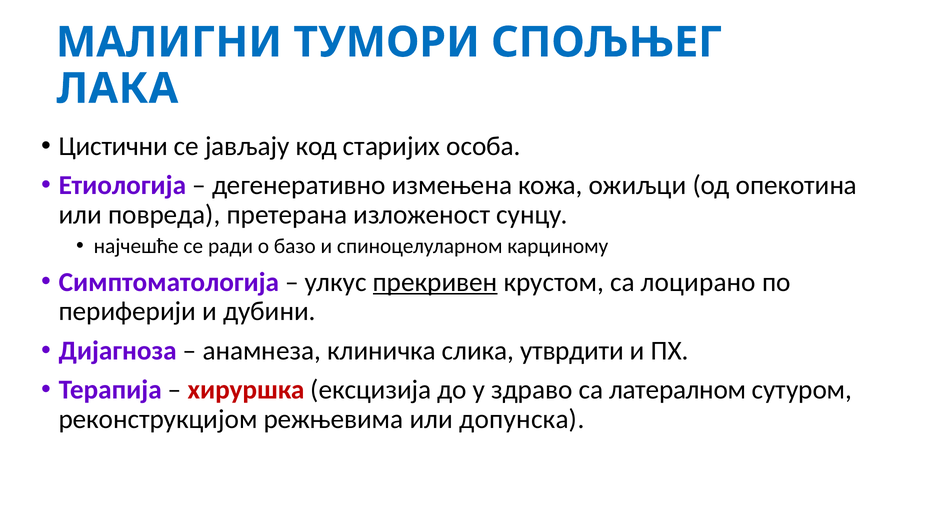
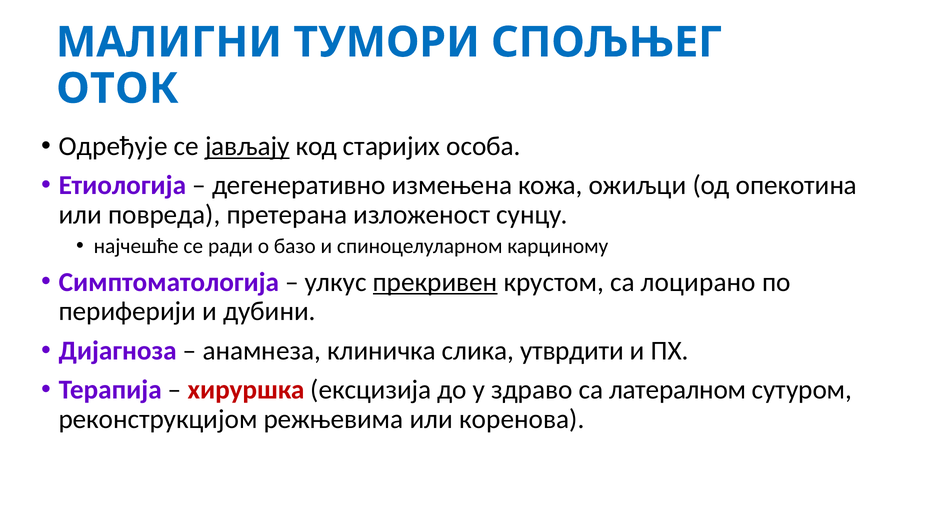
ЛАКА: ЛАКА -> ОТОК (117, 89)
Цистични: Цистични -> Одређује (113, 146)
јављају underline: none -> present (247, 146)
допунска: допунска -> коренова (522, 419)
